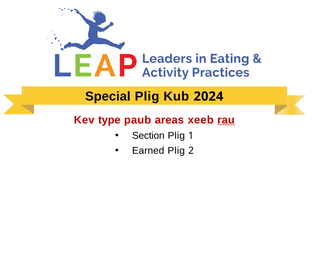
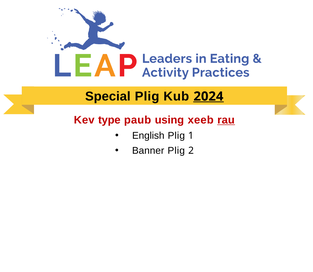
2024 underline: none -> present (208, 96)
areas: areas -> using (169, 120)
Section: Section -> English (148, 136)
Earned: Earned -> Banner (148, 151)
